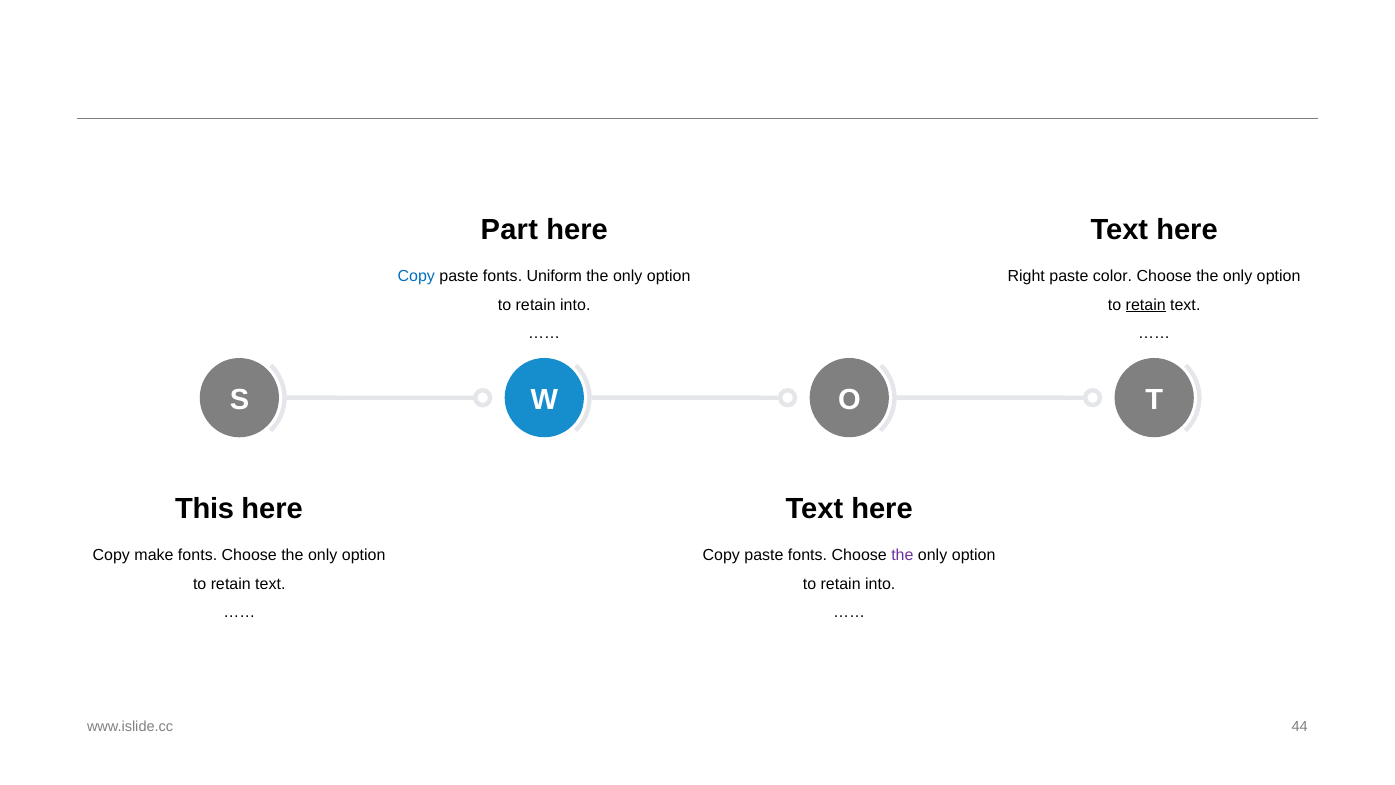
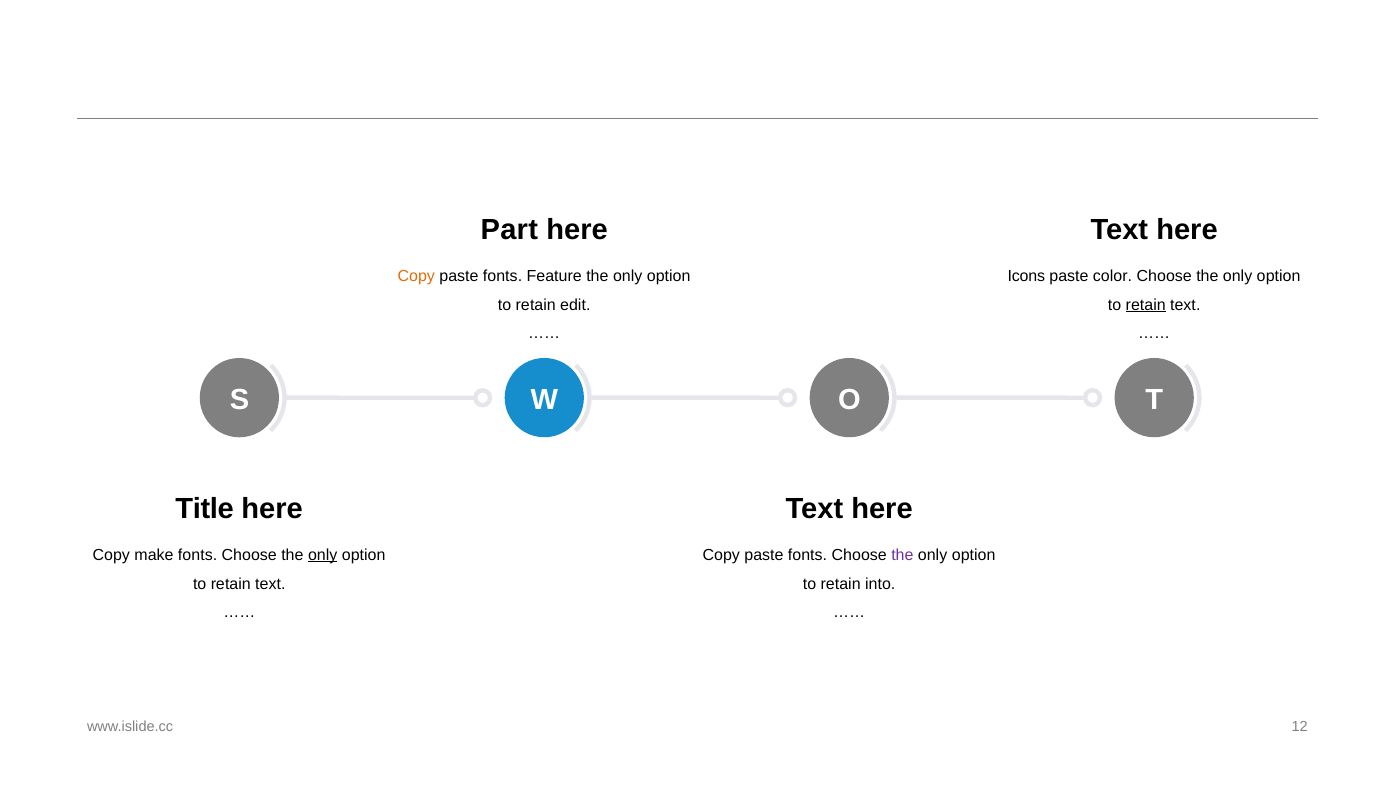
Copy colour: blue -> orange (416, 276)
Uniform: Uniform -> Feature (554, 276)
Right: Right -> Icons (1026, 276)
into: into -> edit (575, 305)
This: This -> Title (205, 509)
only underline: none -> present (323, 555)
44: 44 -> 12 (1300, 727)
